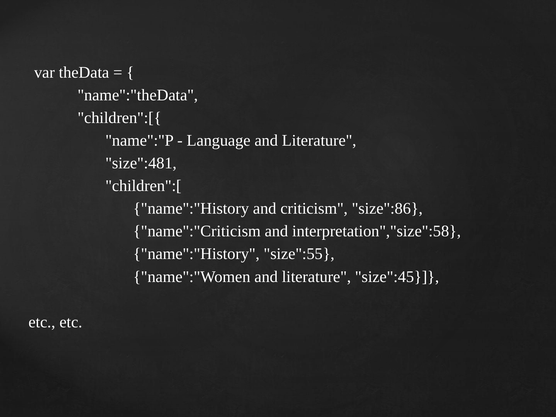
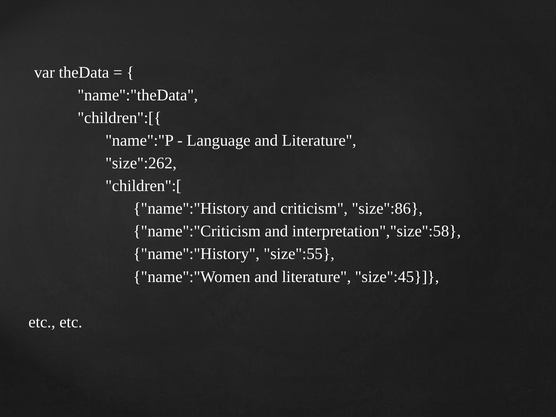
size":481: size":481 -> size":262 (141, 163)
